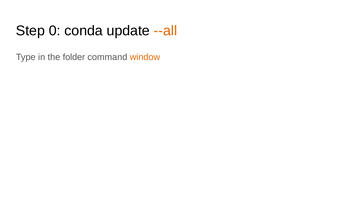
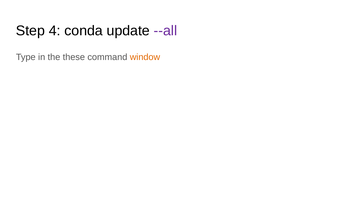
0: 0 -> 4 (55, 31)
--all colour: orange -> purple (165, 31)
folder: folder -> these (74, 57)
